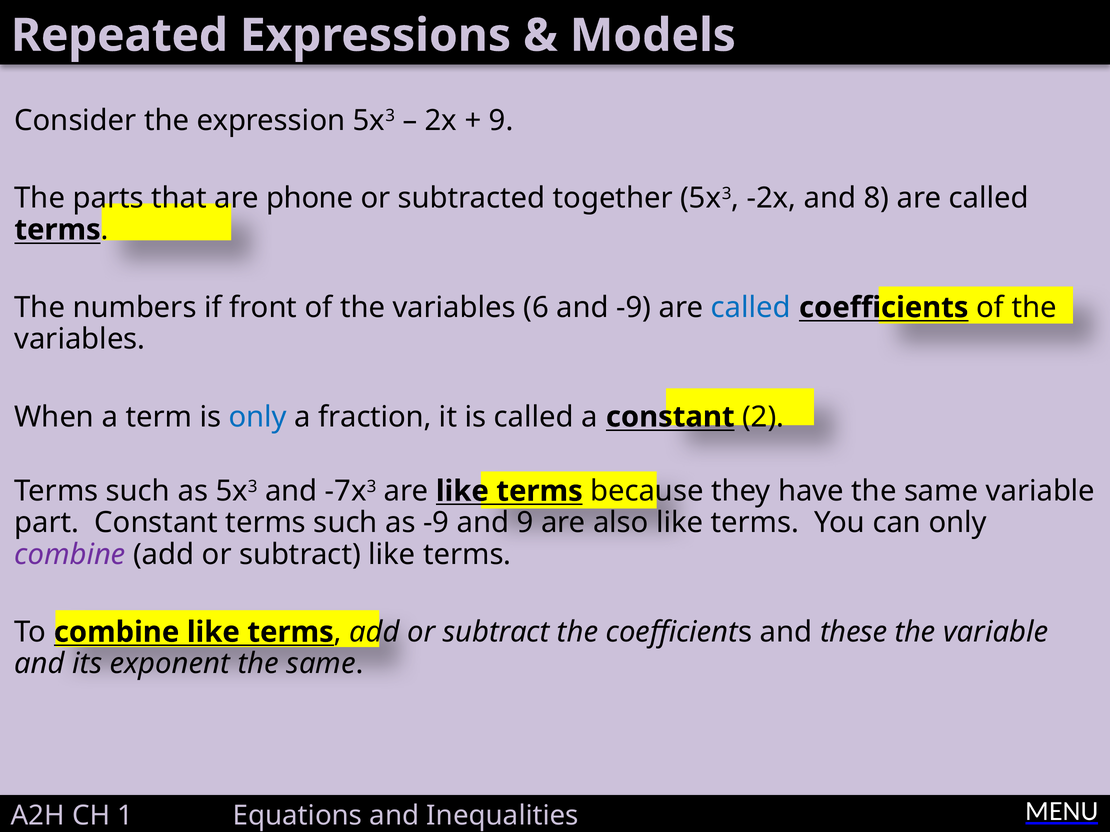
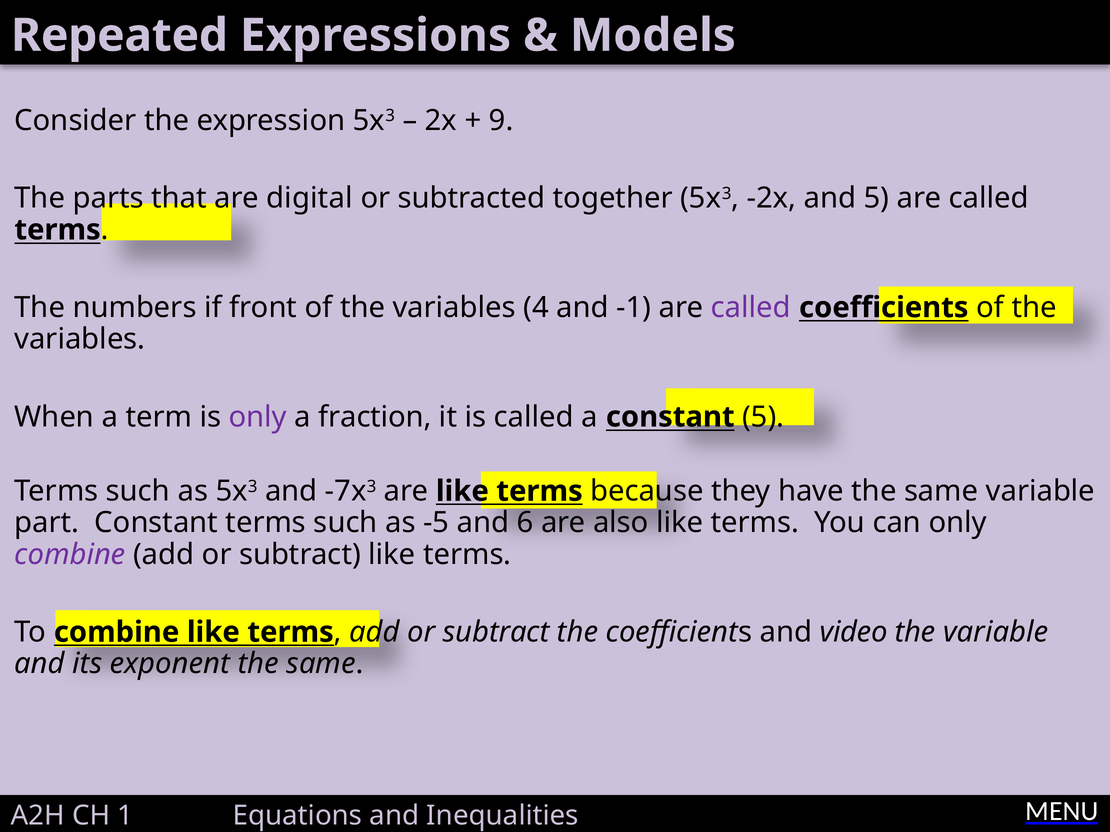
phone: phone -> digital (309, 198)
and 8: 8 -> 5 (876, 198)
6: 6 -> 4 (536, 308)
and -9: -9 -> -1 (634, 308)
called colour: blue -> purple (751, 308)
only colour: blue -> purple (258, 417)
constant 2: 2 -> 5 (763, 417)
as -9: -9 -> -5 (436, 523)
and 9: 9 -> 6 (525, 523)
these: these -> video (854, 632)
